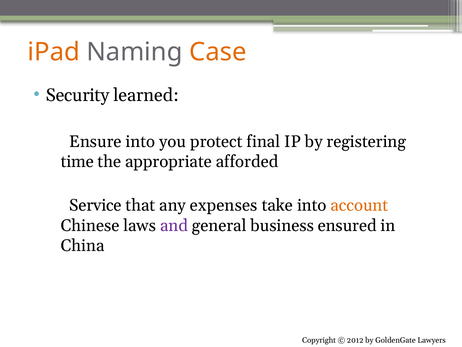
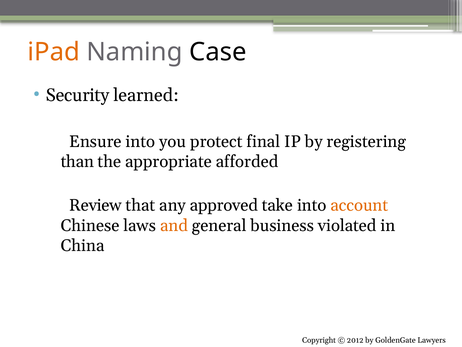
Case colour: orange -> black (218, 52)
time: time -> than (77, 161)
Service: Service -> Review (95, 205)
expenses: expenses -> approved (224, 205)
and colour: purple -> orange (174, 225)
ensured: ensured -> violated (347, 225)
